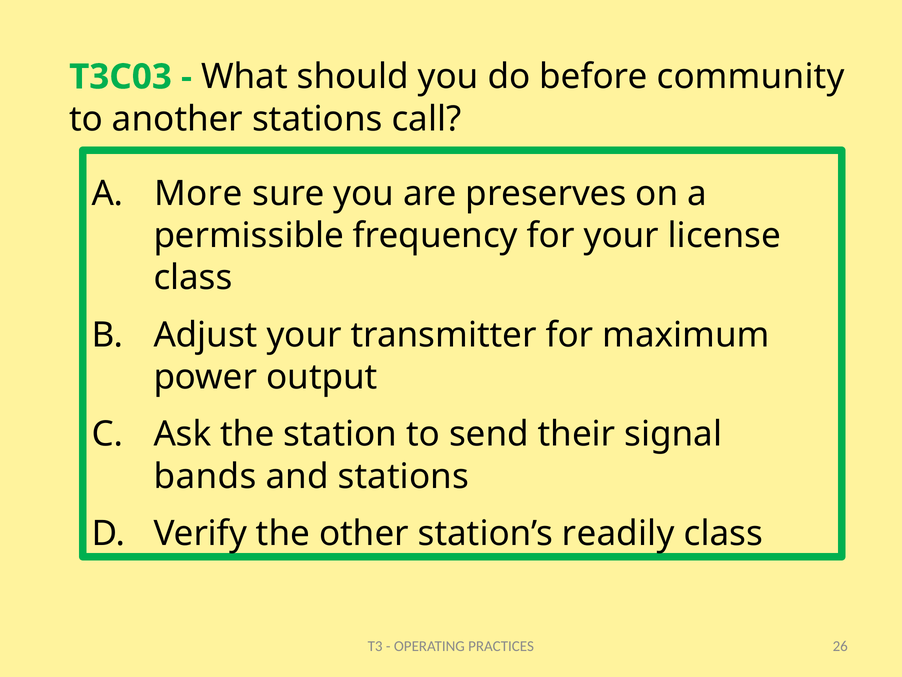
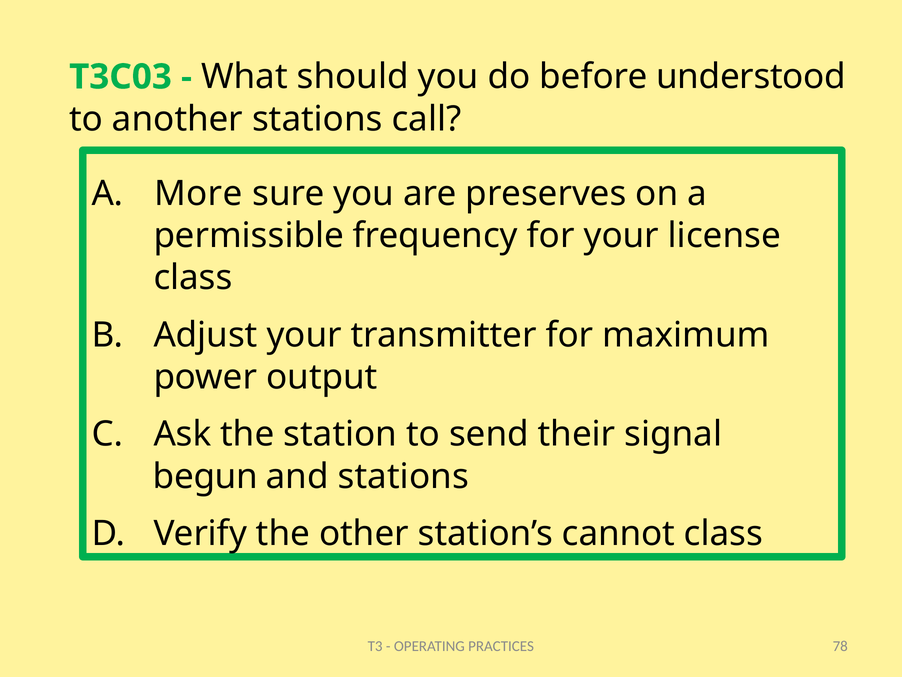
community: community -> understood (751, 77)
bands: bands -> begun (205, 476)
readily: readily -> cannot (618, 533)
26: 26 -> 78 (840, 646)
